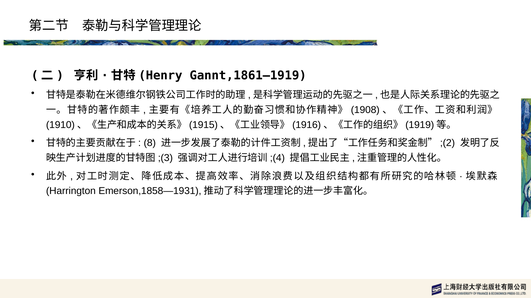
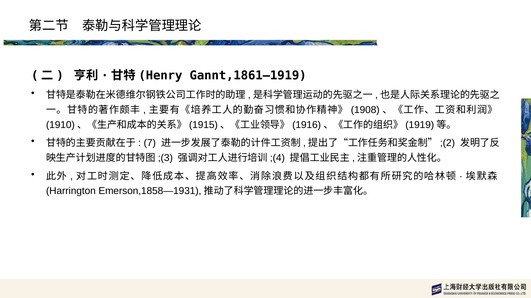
8: 8 -> 7 (150, 143)
